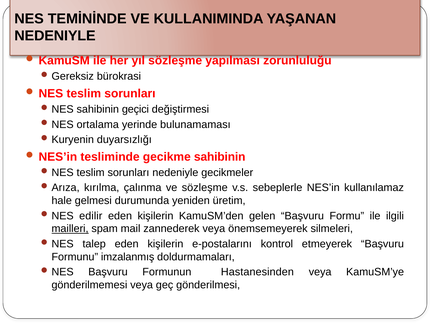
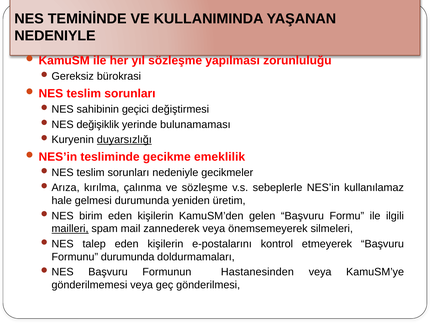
ortalama: ortalama -> değişiklik (98, 124)
duyarsızlığı underline: none -> present (124, 139)
gecikme sahibinin: sahibinin -> emeklilik (220, 157)
edilir: edilir -> birim (91, 215)
Formunu imzalanmış: imzalanmış -> durumunda (128, 256)
